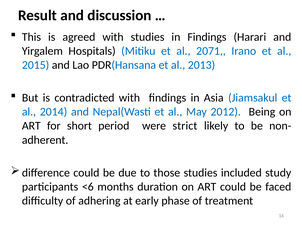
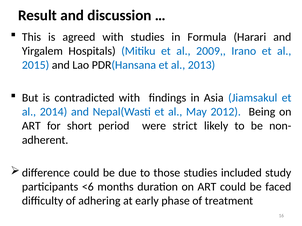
in Findings: Findings -> Formula (207, 37)
2071: 2071 -> 2009 (211, 51)
